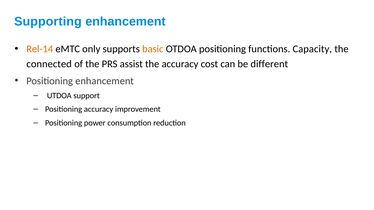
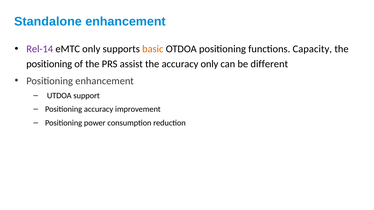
Supporting: Supporting -> Standalone (48, 22)
Rel-14 colour: orange -> purple (40, 49)
connected: connected -> positioning (49, 64)
accuracy cost: cost -> only (209, 64)
